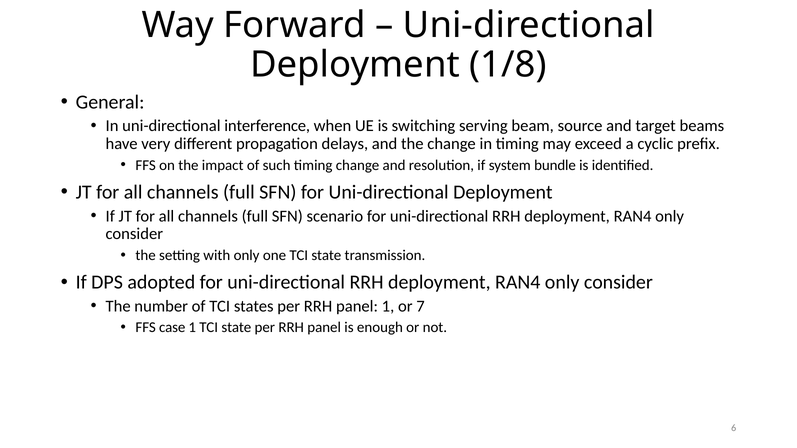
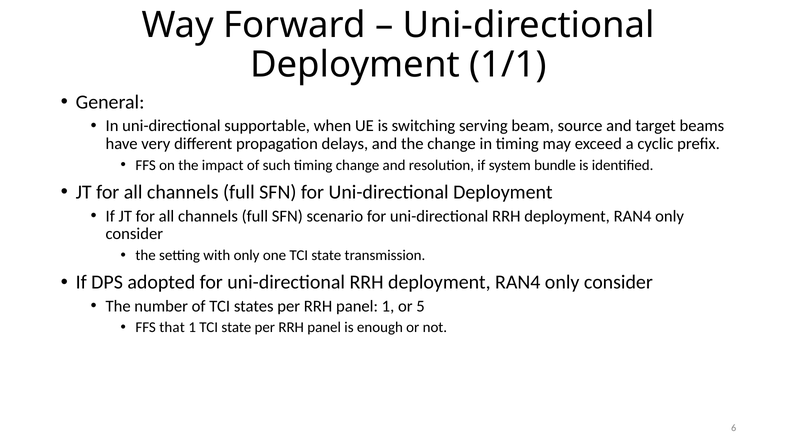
1/8: 1/8 -> 1/1 (508, 65)
interference: interference -> supportable (267, 126)
7: 7 -> 5 (421, 306)
case: case -> that (172, 328)
